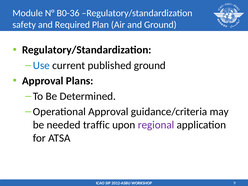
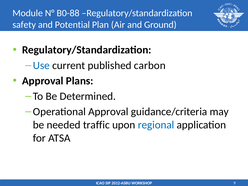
B0-36: B0-36 -> B0-88 (68, 13)
Required: Required -> Potential (72, 25)
published ground: ground -> carbon (150, 65)
regional colour: purple -> blue (156, 125)
